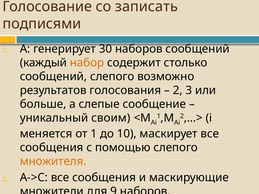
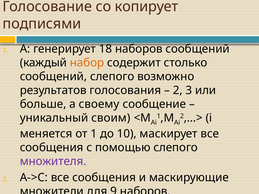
записать: записать -> копирует (147, 6)
30: 30 -> 18 (105, 49)
слепые: слепые -> своему (99, 104)
множителя colour: orange -> purple (53, 161)
